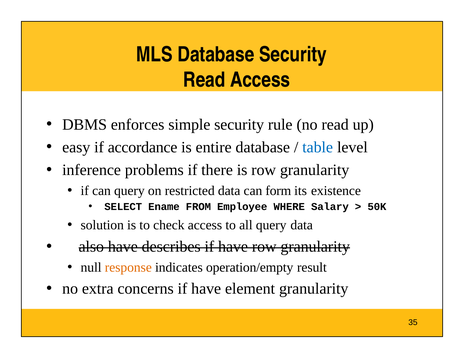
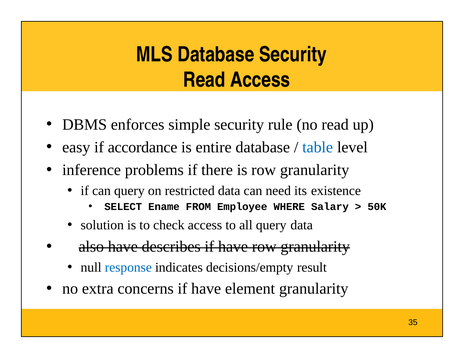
form: form -> need (278, 191)
response colour: orange -> blue (128, 268)
operation/empty: operation/empty -> decisions/empty (250, 268)
